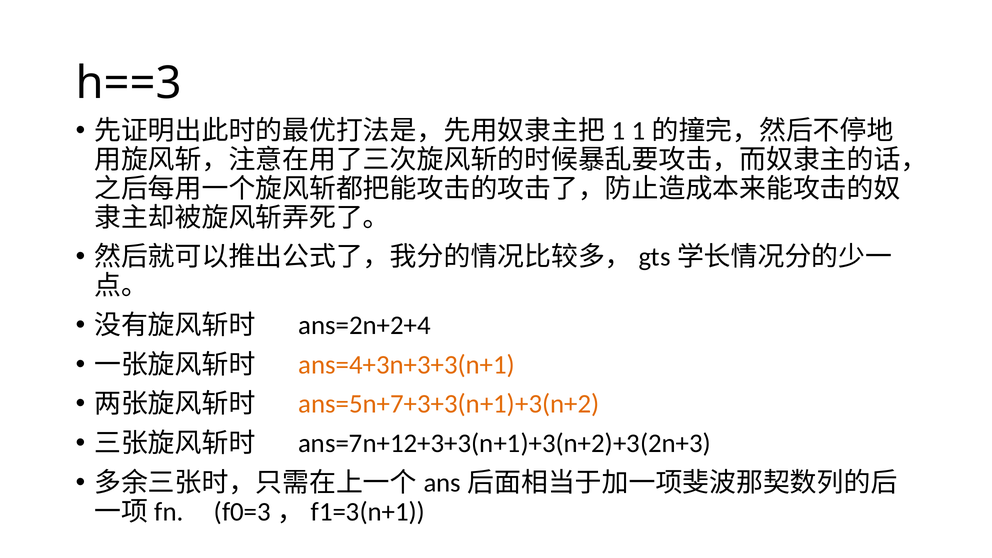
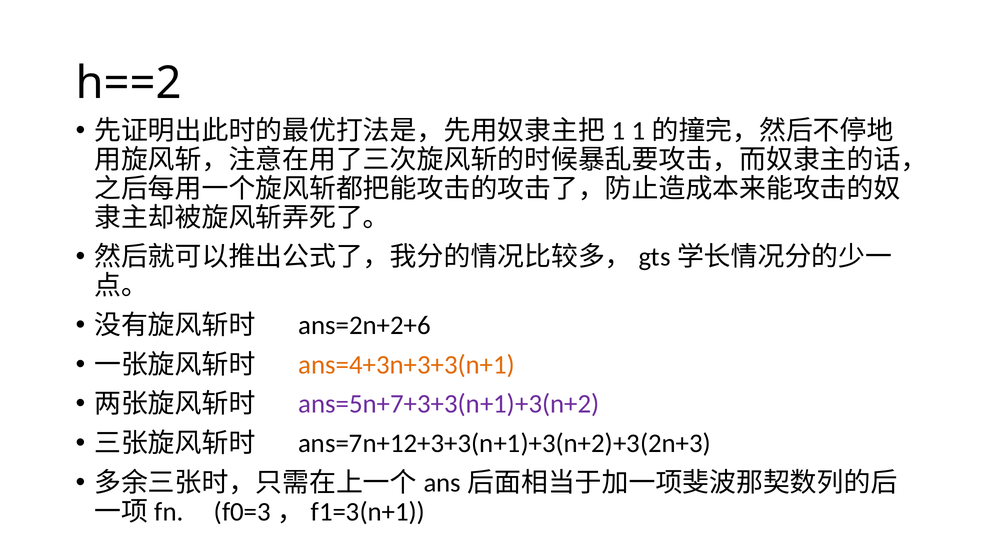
h==3: h==3 -> h==2 (129, 83)
ans=2n+2+4: ans=2n+2+4 -> ans=2n+2+6 (364, 325)
ans=5n+7+3+3(n+1)+3(n+2 colour: orange -> purple (449, 404)
